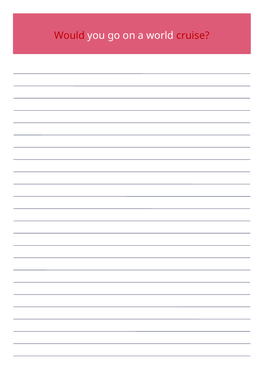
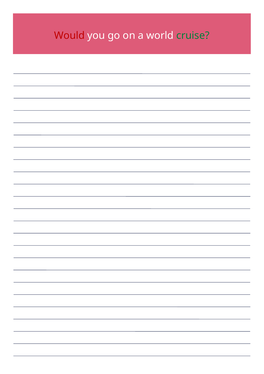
cruise colour: red -> green (193, 35)
